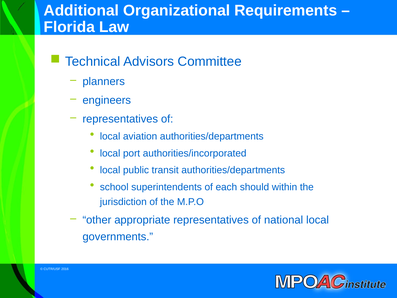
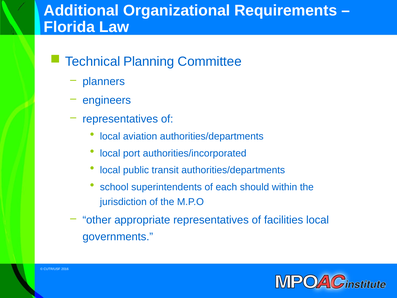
Advisors: Advisors -> Planning (149, 61)
national: national -> facilities (284, 220)
